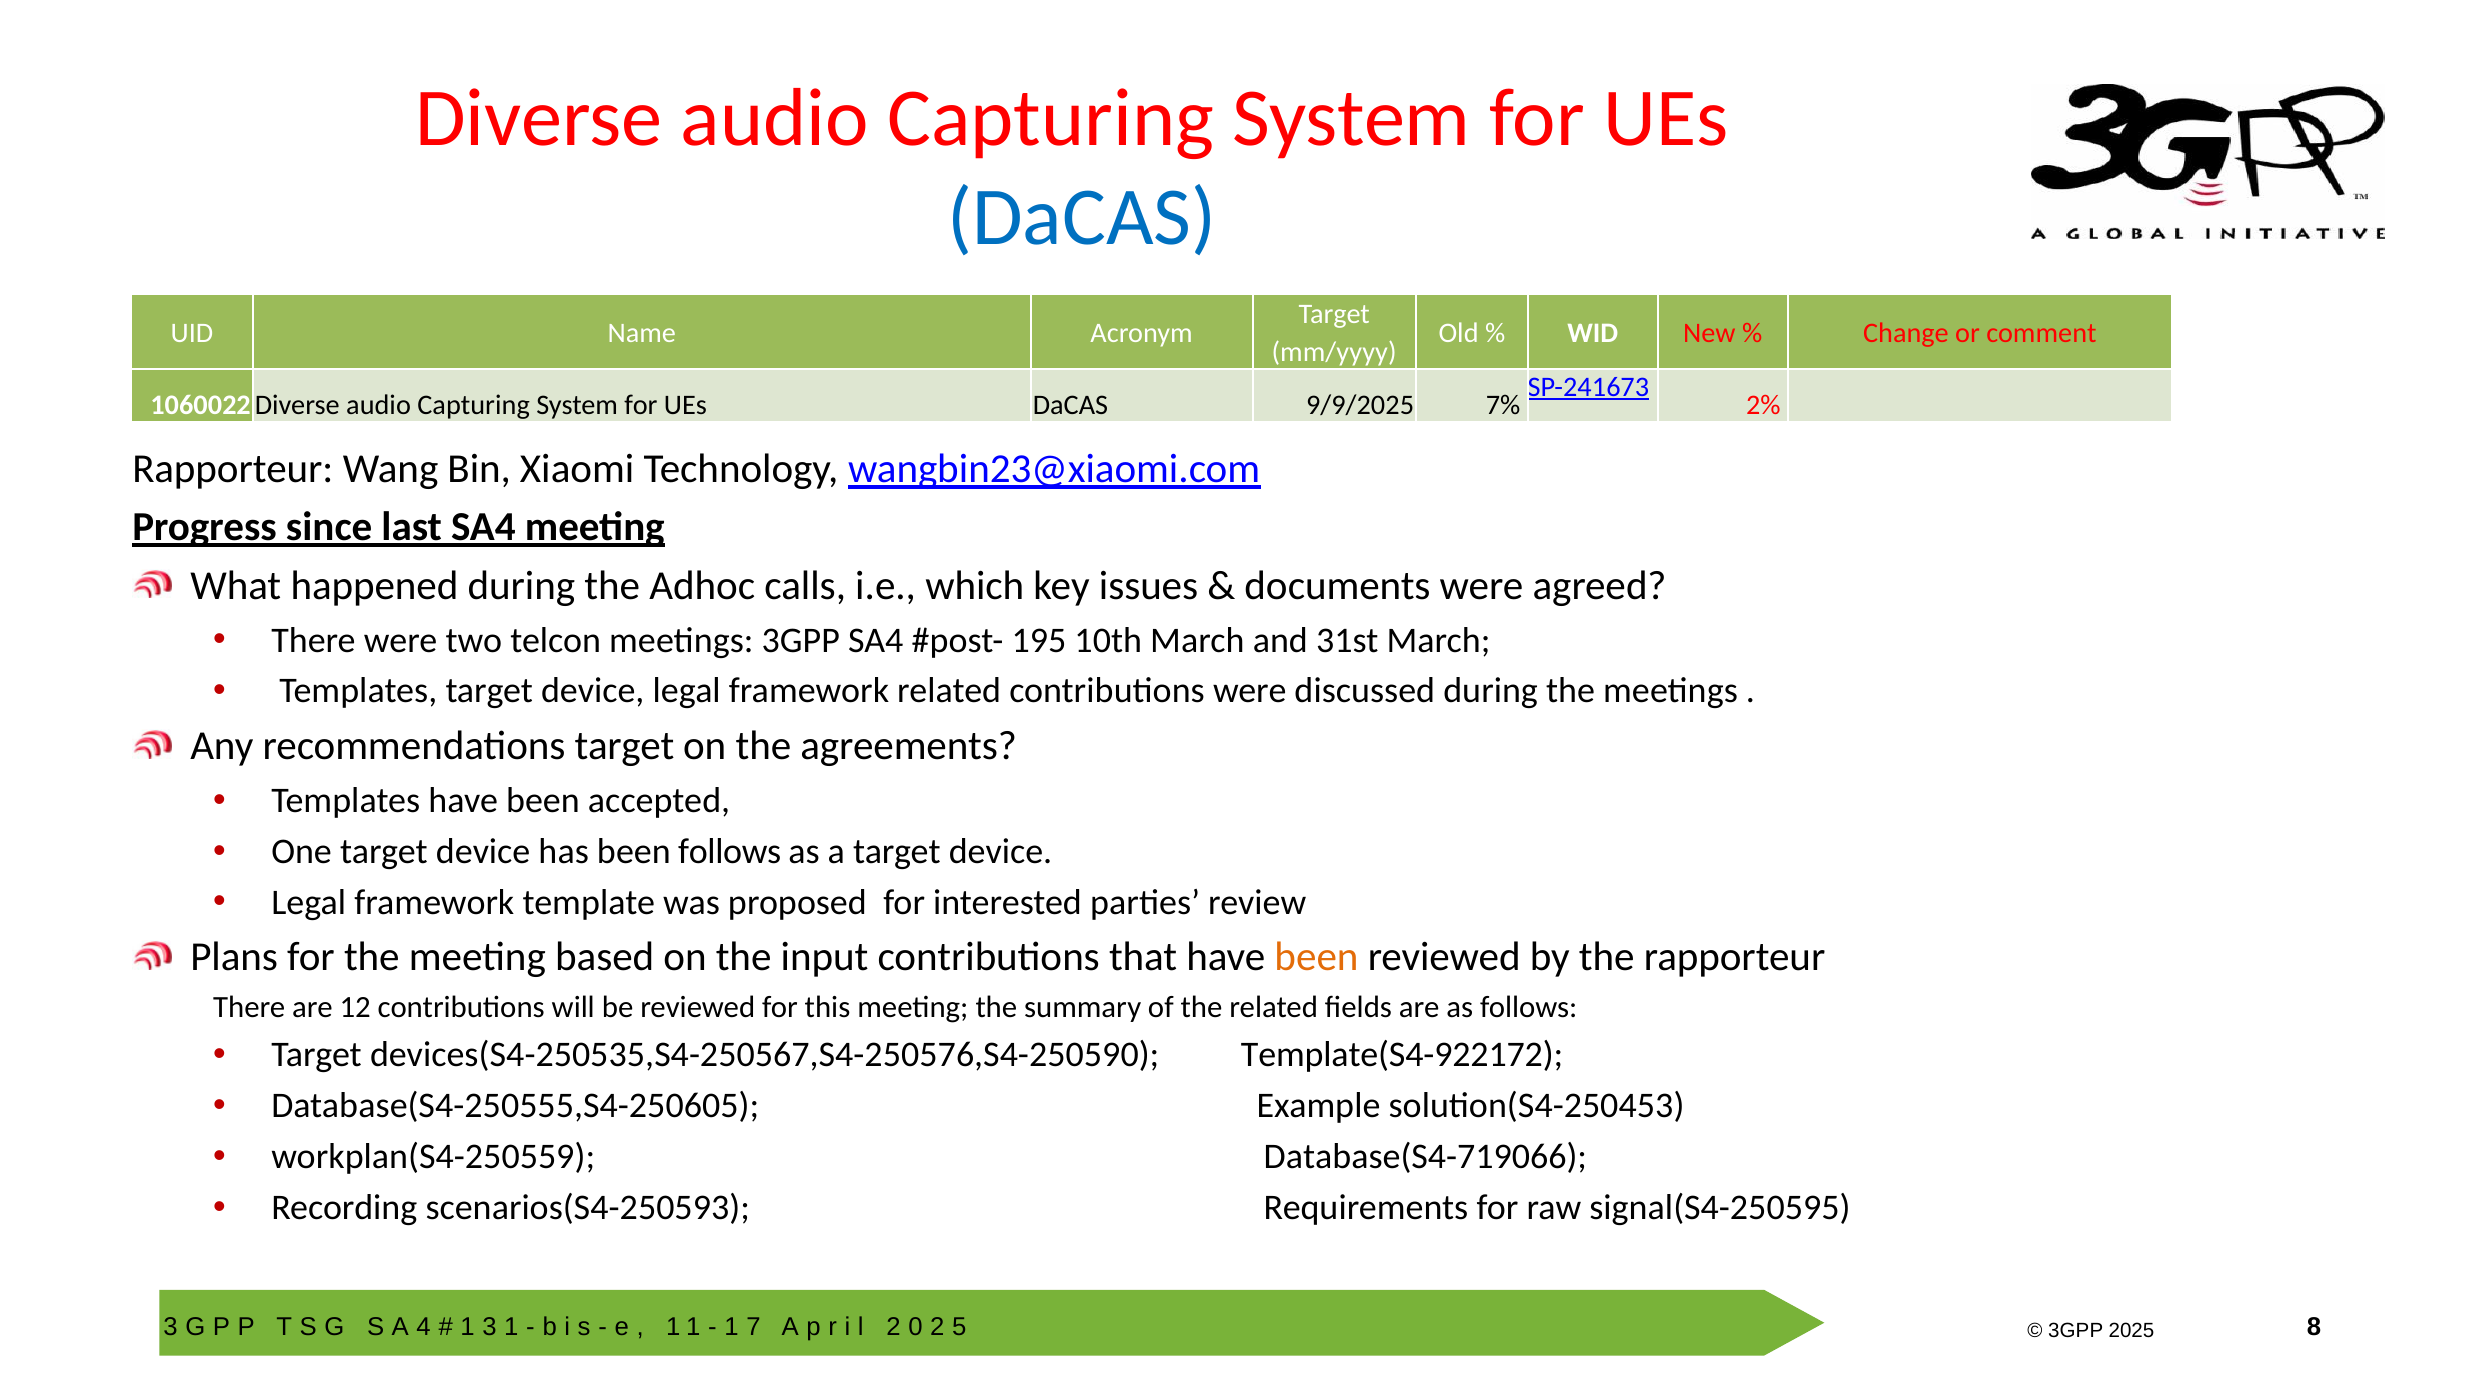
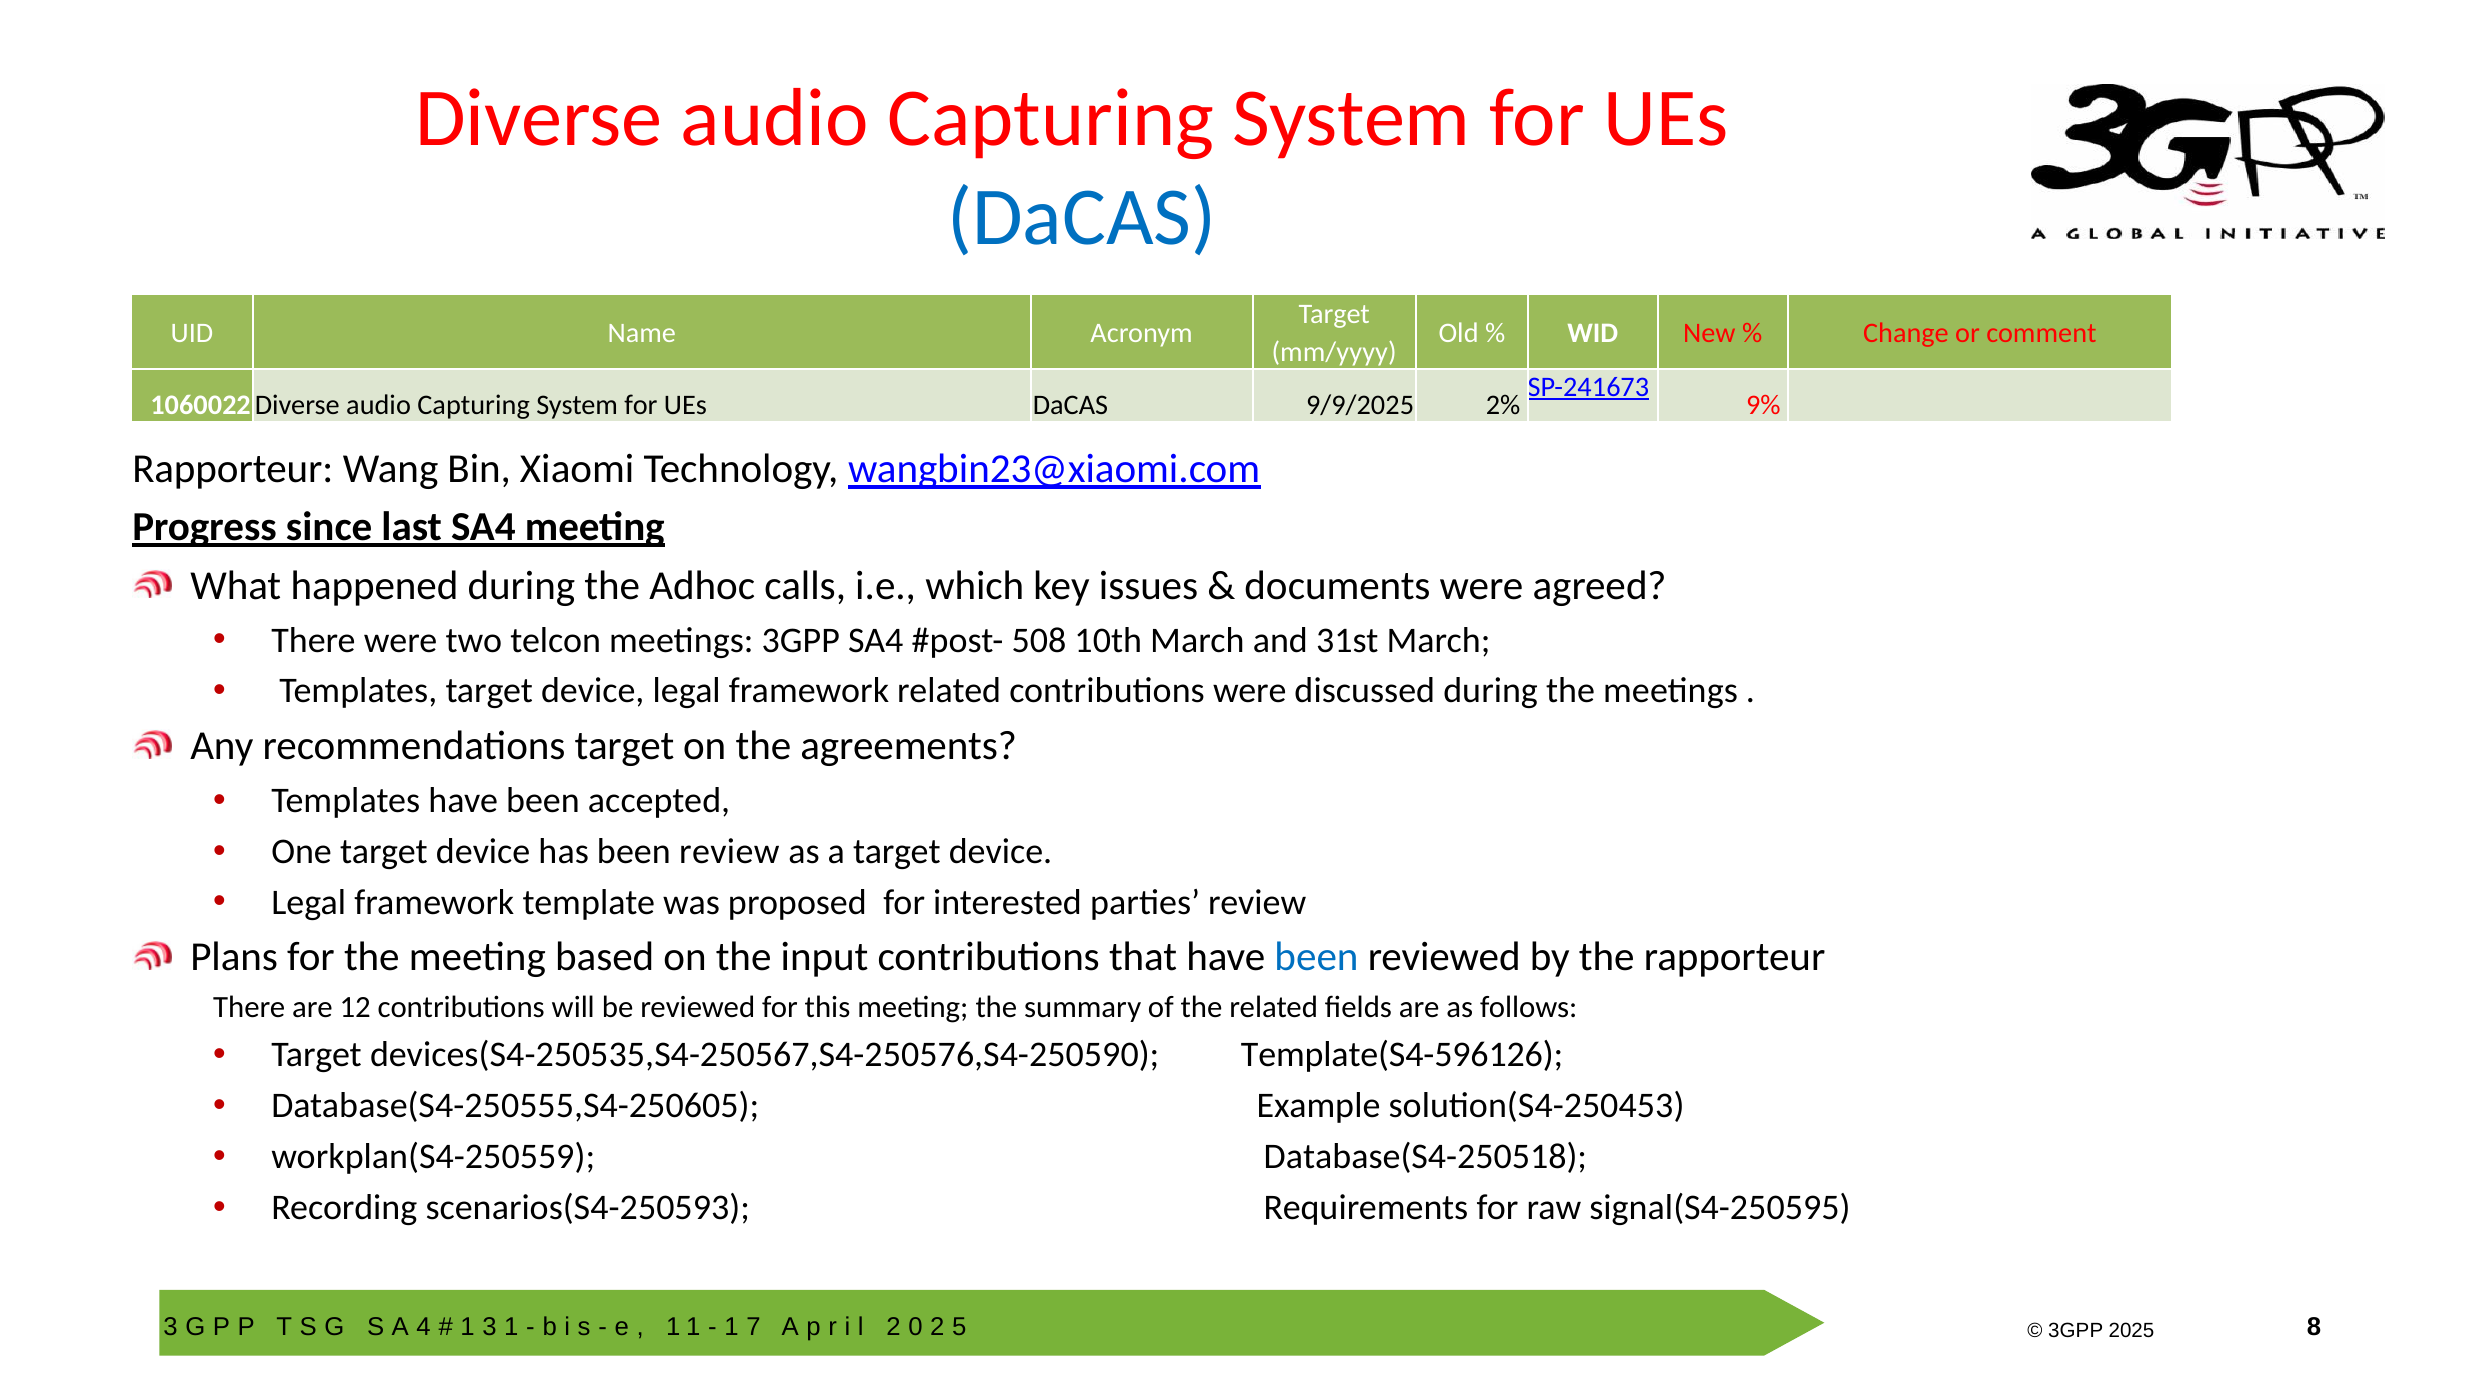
7%: 7% -> 2% (1503, 406)
2%: 2% -> 9% (1763, 406)
195: 195 -> 508 (1039, 640)
been follows: follows -> review (729, 851)
been colour: orange -> blue (1316, 957)
Template(S4-922172: Template(S4-922172 -> Template(S4-596126 (1402, 1055)
Database(S4-719066: Database(S4-719066 -> Database(S4-250518 (1425, 1157)
